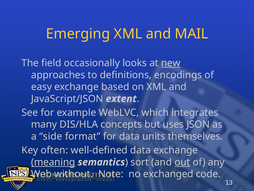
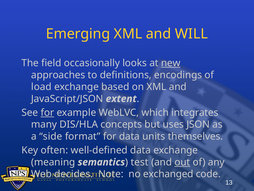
MAIL: MAIL -> WILL (191, 34)
easy: easy -> load (41, 87)
for underline: none -> present (47, 112)
meaning underline: present -> none (53, 162)
sort: sort -> test (140, 162)
without: without -> decides (74, 174)
